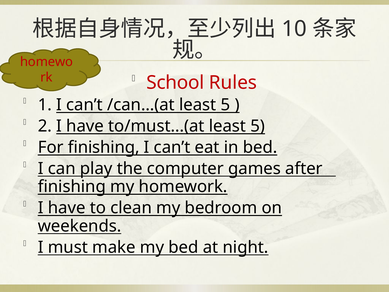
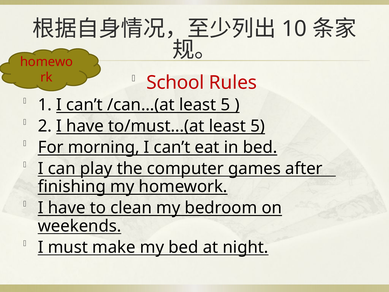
For finishing: finishing -> morning (104, 147)
